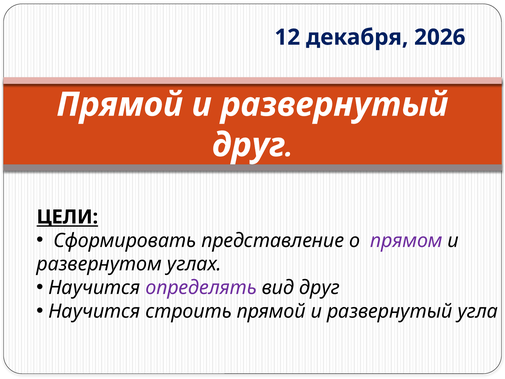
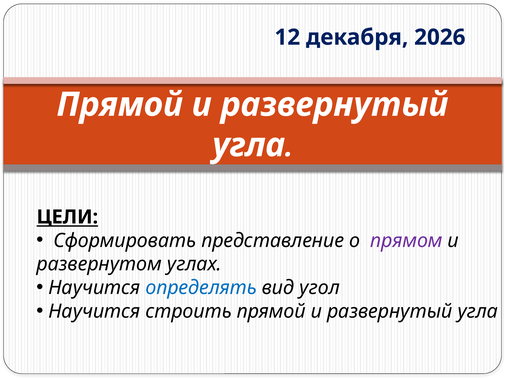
друг: друг -> угла (249, 145)
определять colour: purple -> blue (201, 288)
вид друг: друг -> угол (320, 288)
